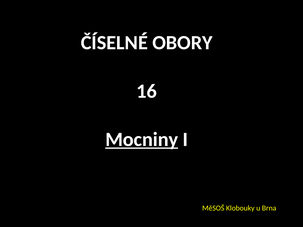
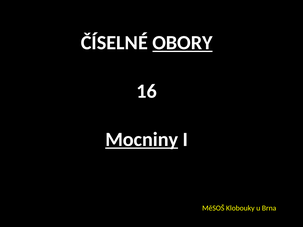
OBORY underline: none -> present (182, 43)
